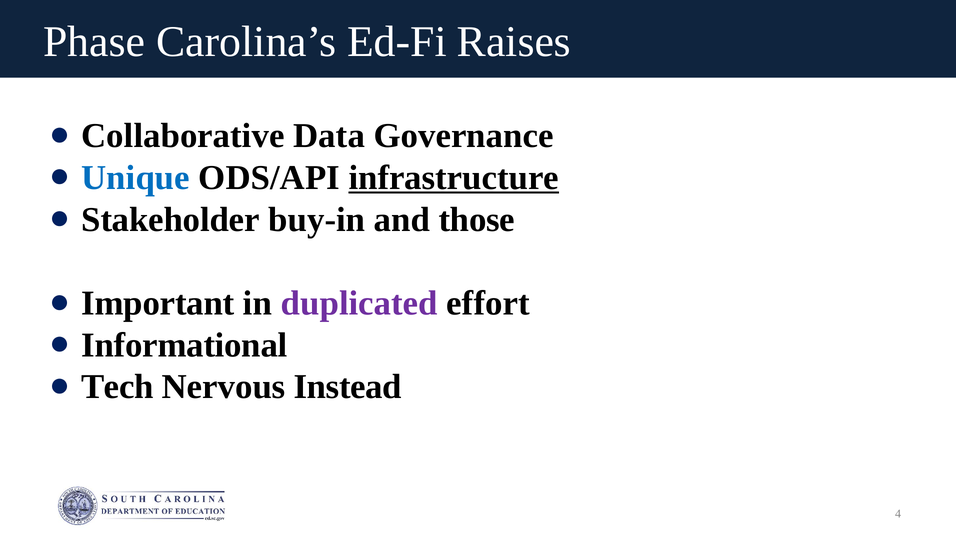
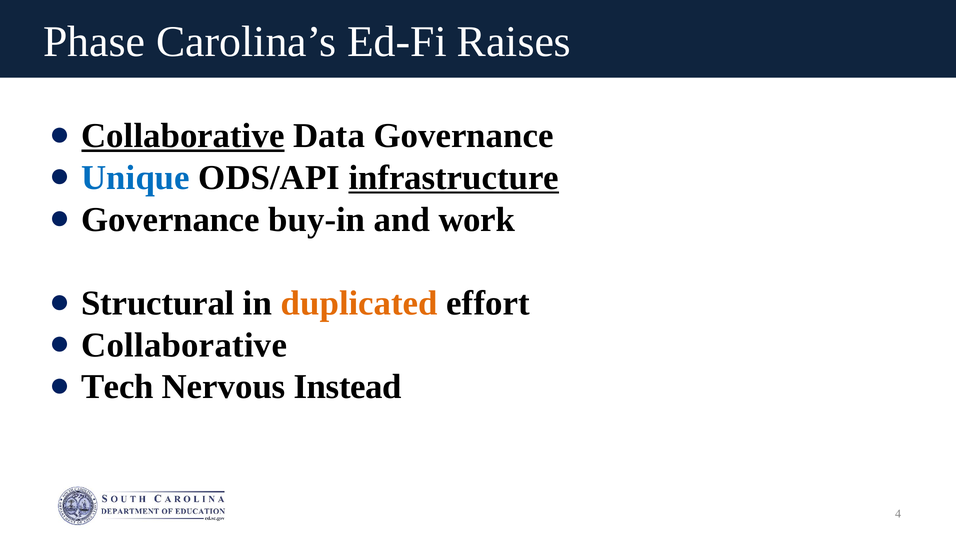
Collaborative underline: none -> present (183, 136)
Stakeholder: Stakeholder -> Governance (171, 219)
those: those -> work (477, 219)
Important: Important -> Structural (158, 303)
duplicated colour: purple -> orange (359, 303)
Informational: Informational -> Collaborative (184, 345)
